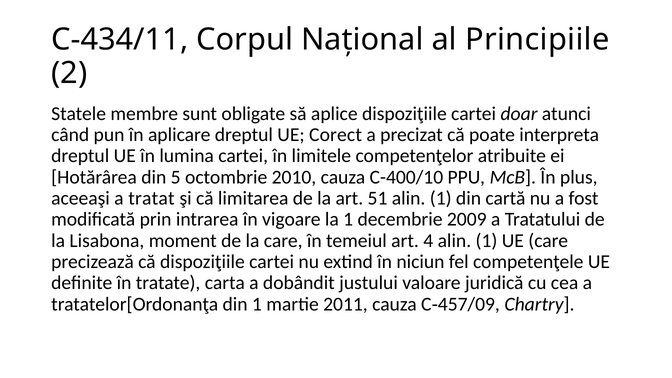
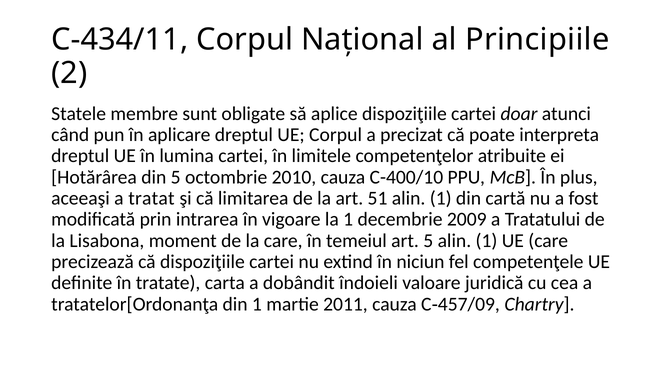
UE Corect: Corect -> Corpul (336, 135)
art 4: 4 -> 5 (428, 241)
justului: justului -> îndoieli (369, 283)
